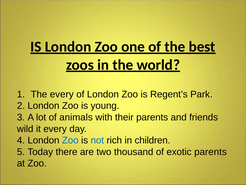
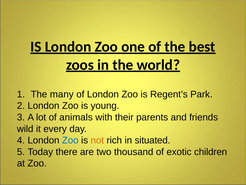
The every: every -> many (62, 94)
not colour: blue -> orange (97, 140)
children: children -> situated (152, 140)
exotic parents: parents -> children (211, 151)
